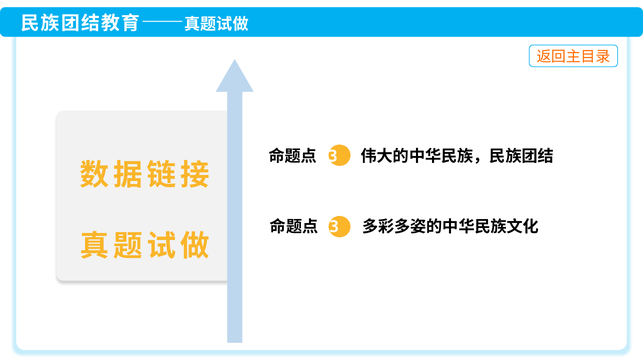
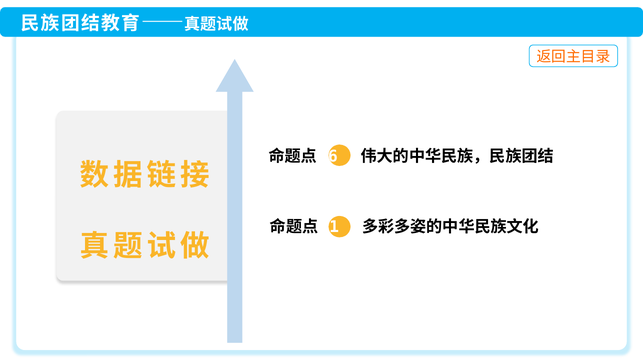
3: 3 -> 6 (333, 156)
3: 3 -> 1 (334, 227)
